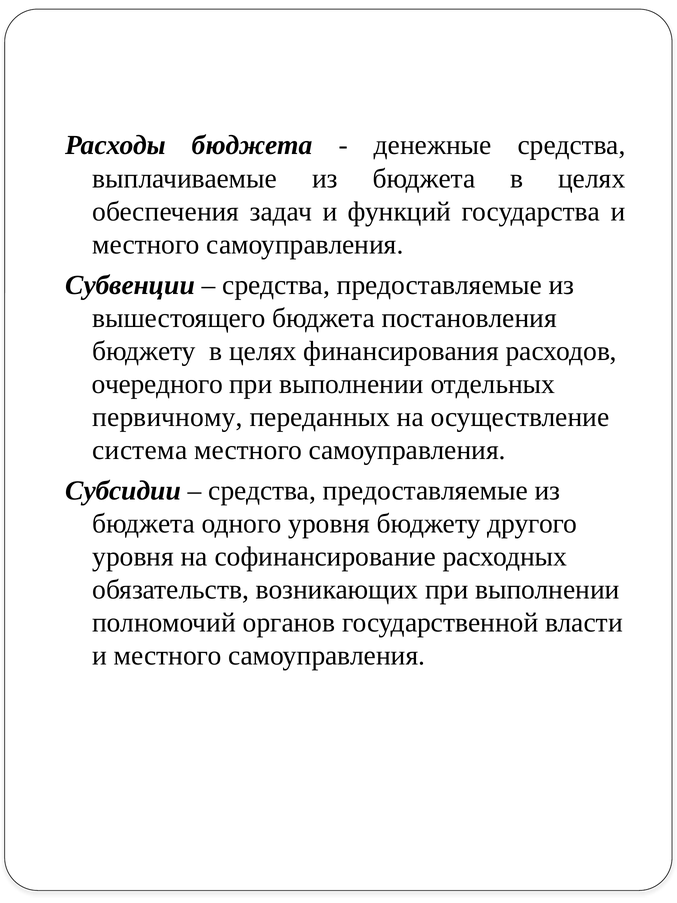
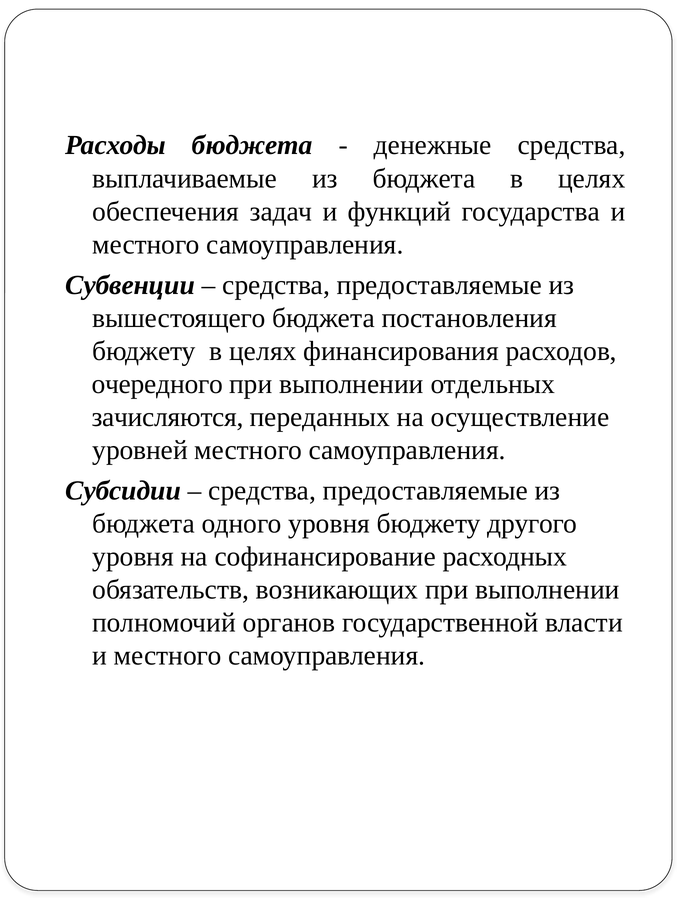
первичному: первичному -> зачисляются (168, 417)
система: система -> уровней (140, 450)
